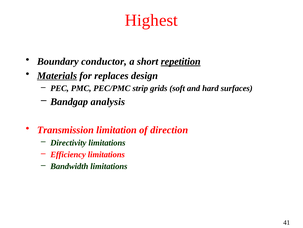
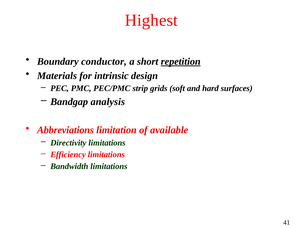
Materials underline: present -> none (57, 75)
replaces: replaces -> intrinsic (111, 75)
Transmission: Transmission -> Abbreviations (65, 130)
direction: direction -> available (169, 130)
